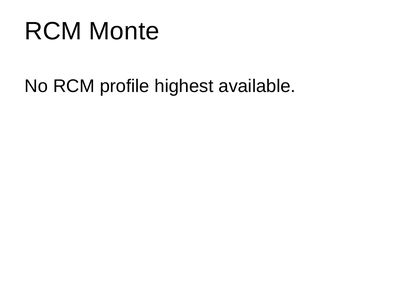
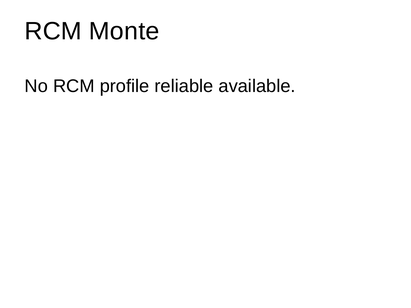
highest: highest -> reliable (184, 86)
